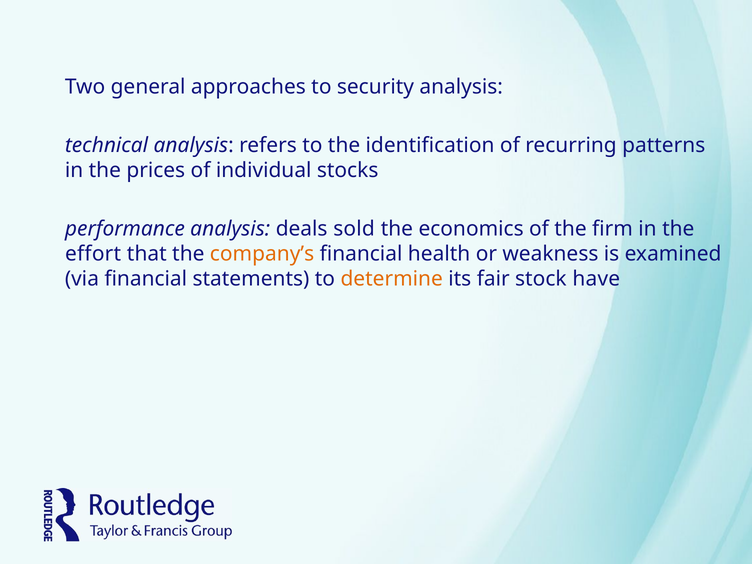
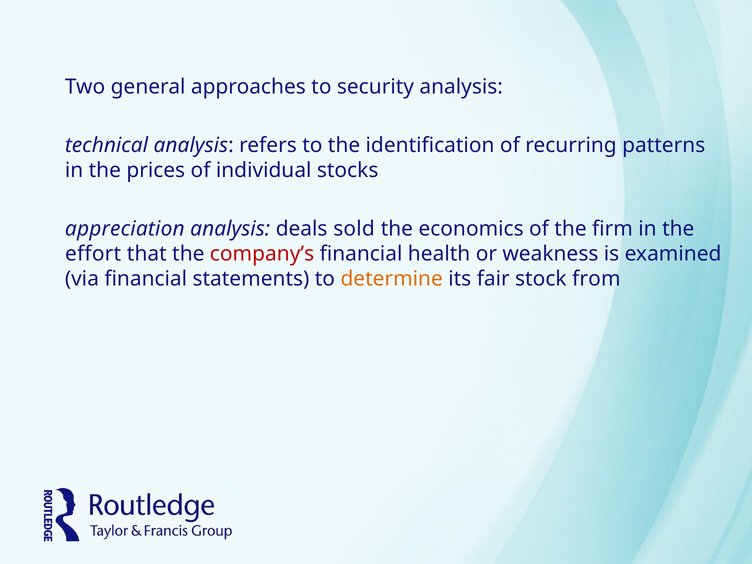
performance: performance -> appreciation (125, 229)
company’s colour: orange -> red (262, 254)
have: have -> from (596, 279)
